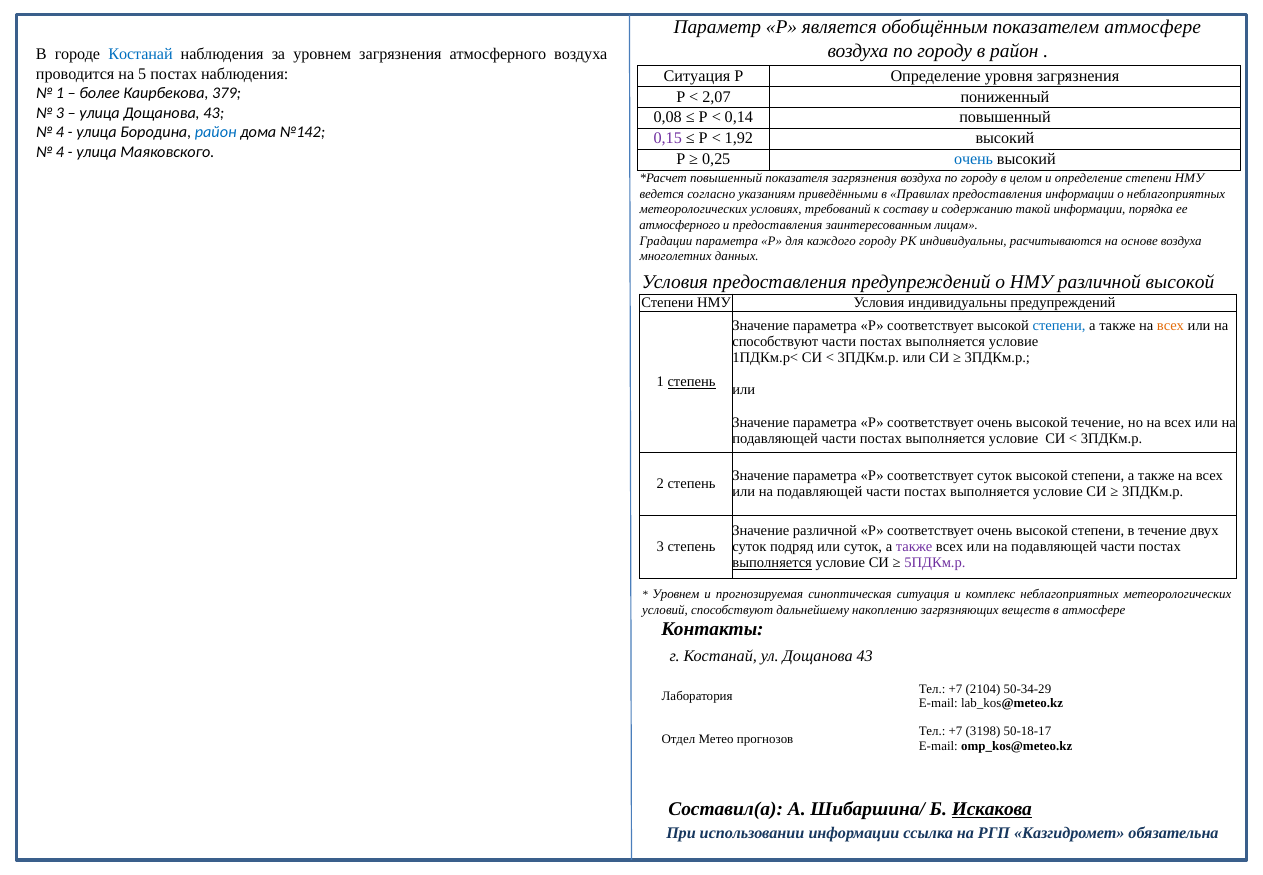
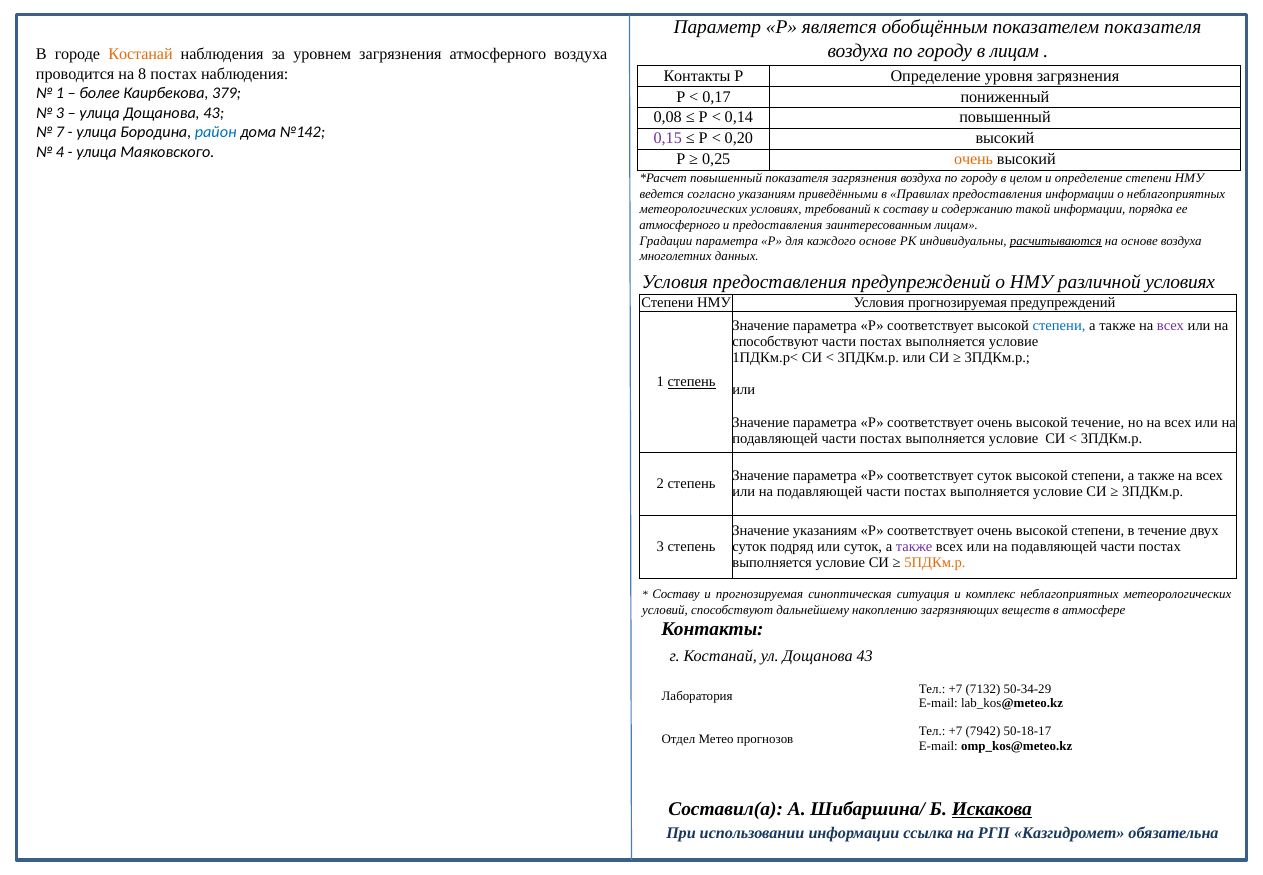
показателем атмосфере: атмосфере -> показателя (1153, 27)
в район: район -> лицам (1014, 51)
Костанай colour: blue -> orange (141, 55)
5: 5 -> 8 (142, 74)
Ситуация: Ситуация -> Контакты (697, 76)
2,07: 2,07 -> 0,17 (716, 97)
4: 4 -> 7 (60, 132)
1,92: 1,92 -> 0,20 (739, 138)
очень colour: blue -> orange (974, 159)
каждого городу: городу -> основе (878, 241)
расчитываются underline: none -> present (1056, 241)
различной высокой: высокой -> условиях (1180, 282)
Условия индивидуальны: индивидуальны -> прогнозируемая (958, 303)
всех colour: orange -> purple (1170, 325)
Значение различной: различной -> указаниям (825, 530)
выполняется underline: present -> none (772, 563)
5ПДКм.р colour: purple -> orange (935, 563)
Уровнем: Уровнем -> Составу (676, 594)
2104: 2104 -> 7132 (983, 688)
3198: 3198 -> 7942 (983, 731)
